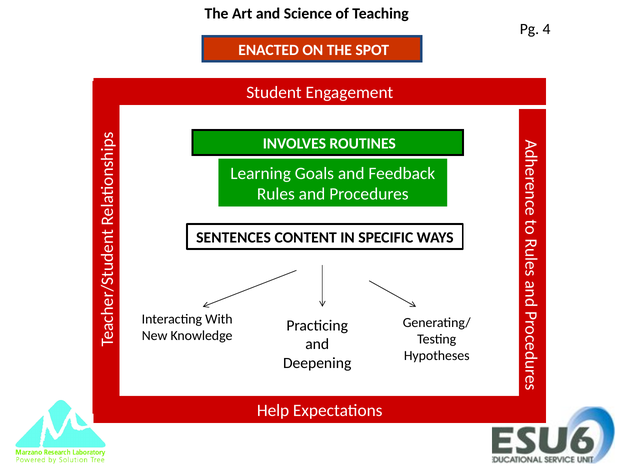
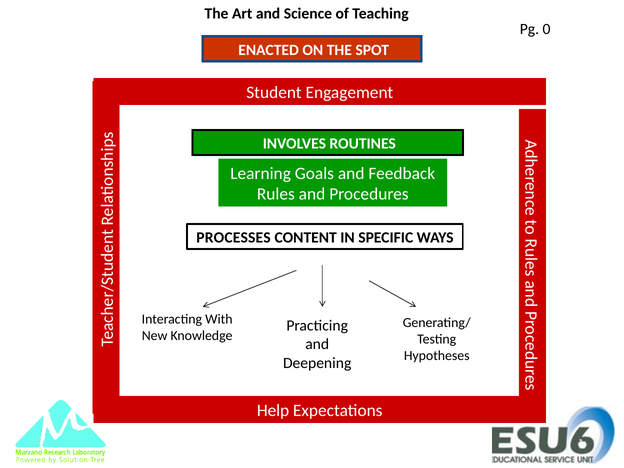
4: 4 -> 0 (547, 29)
SENTENCES: SENTENCES -> PROCESSES (233, 238)
